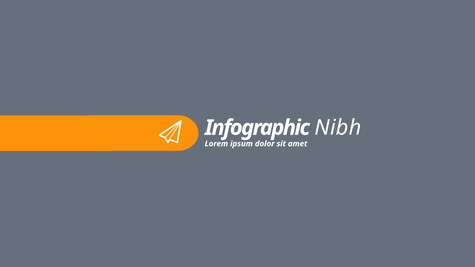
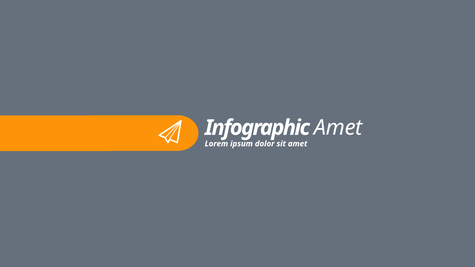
Nibh: Nibh -> Amet (338, 128)
